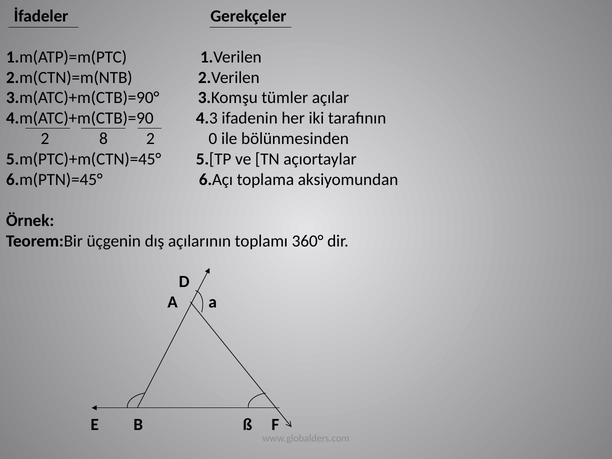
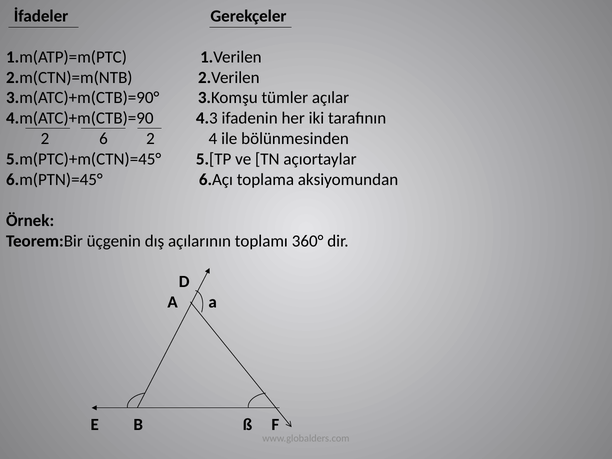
8: 8 -> 6 (104, 139)
0: 0 -> 4 (213, 139)
